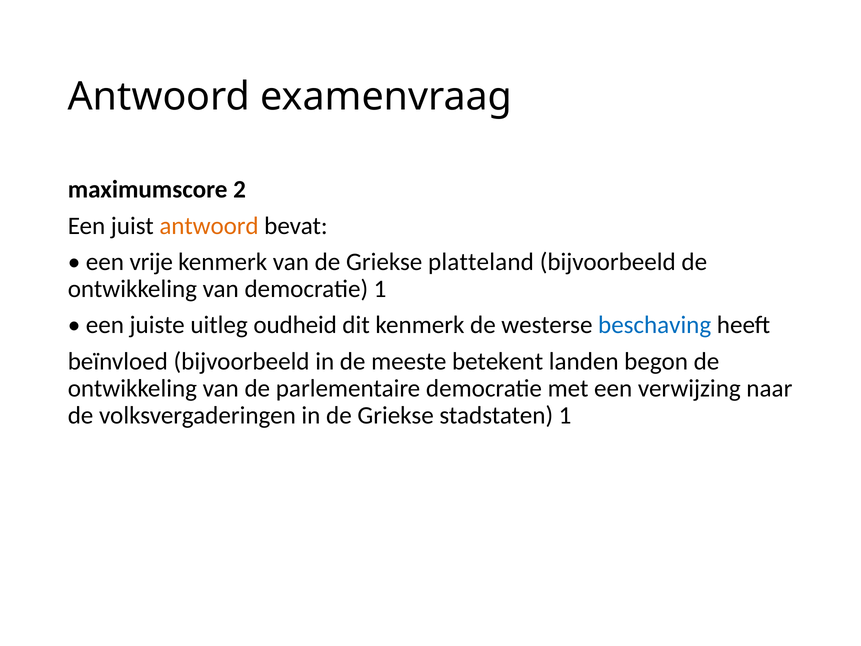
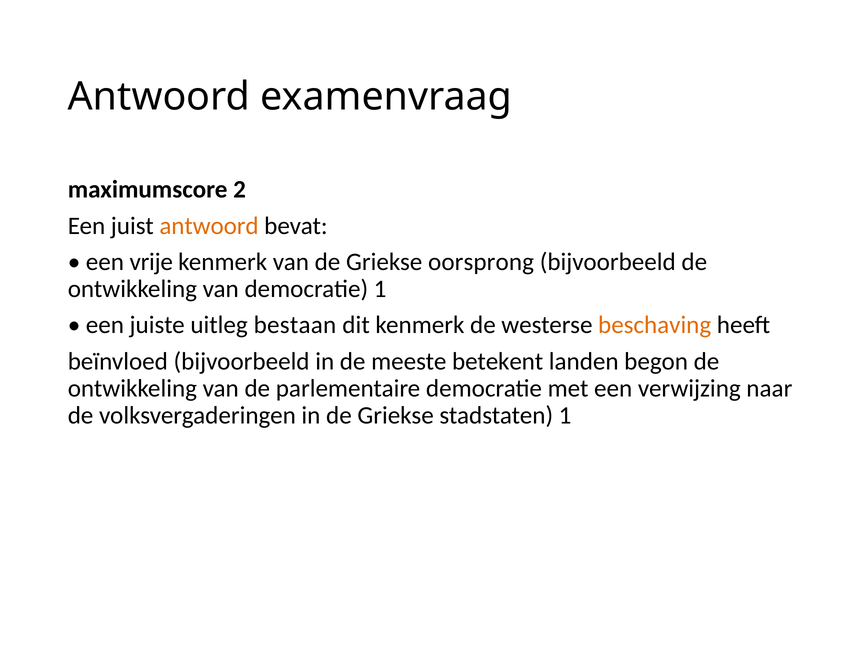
platteland: platteland -> oorsprong (481, 262)
oudheid: oudheid -> bestaan (295, 325)
beschaving colour: blue -> orange (655, 325)
